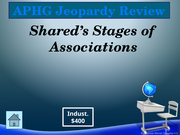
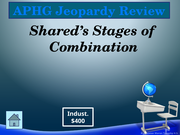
Associations: Associations -> Combination (94, 47)
